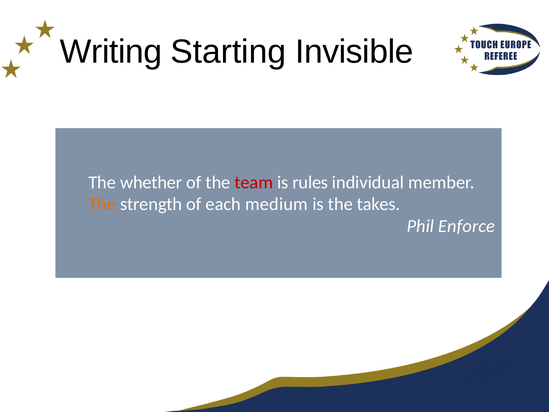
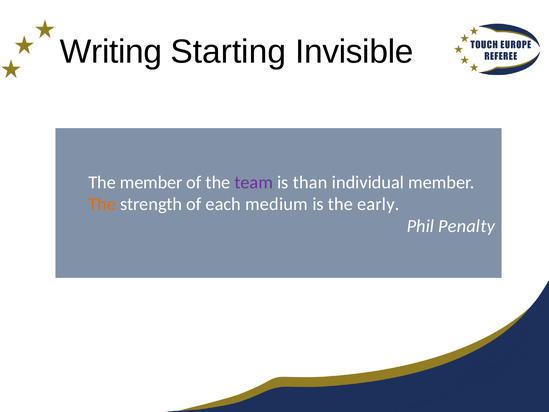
The whether: whether -> member (151, 182)
team colour: red -> purple (254, 182)
rules: rules -> than (310, 182)
takes: takes -> early (378, 204)
Enforce: Enforce -> Penalty (467, 226)
